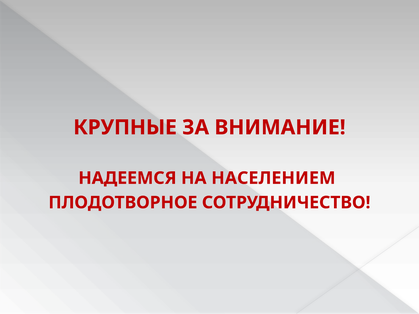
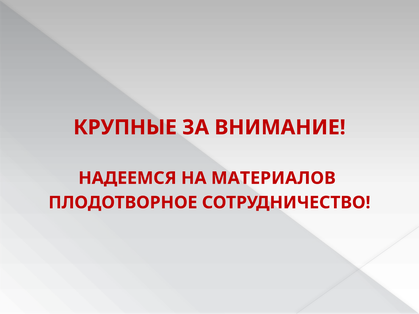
НАСЕЛЕНИЕМ: НАСЕЛЕНИЕМ -> МАТЕРИАЛОВ (273, 178)
